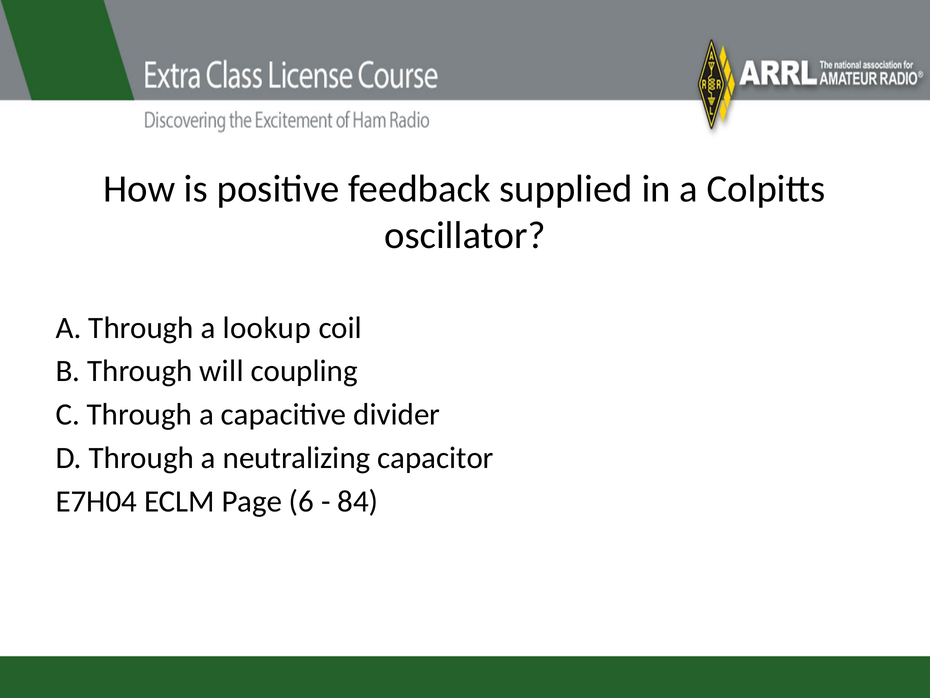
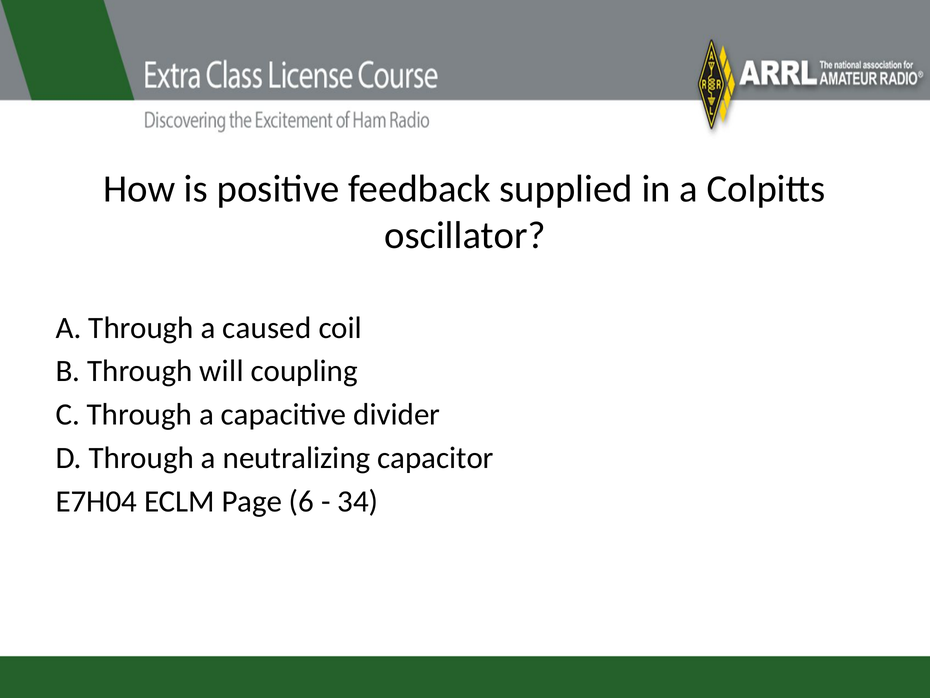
lookup: lookup -> caused (267, 328)
84: 84 -> 34 (358, 501)
